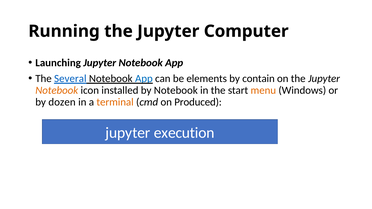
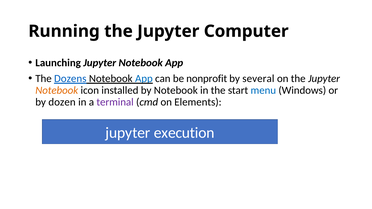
Several: Several -> Dozens (70, 79)
elements: elements -> nonprofit (207, 79)
contain: contain -> several (258, 79)
menu colour: orange -> blue (263, 90)
terminal colour: orange -> purple (115, 102)
Produced: Produced -> Elements (198, 102)
